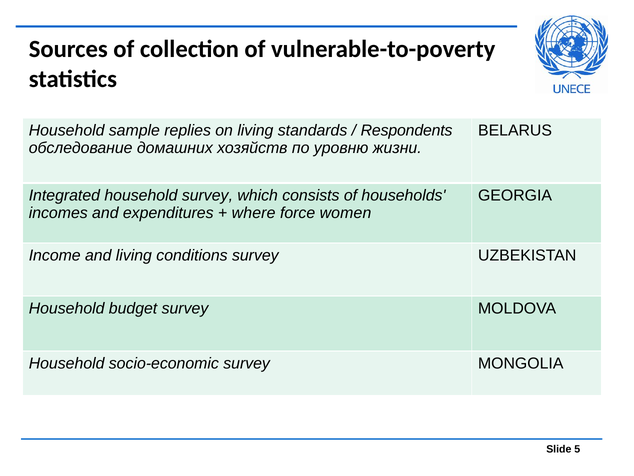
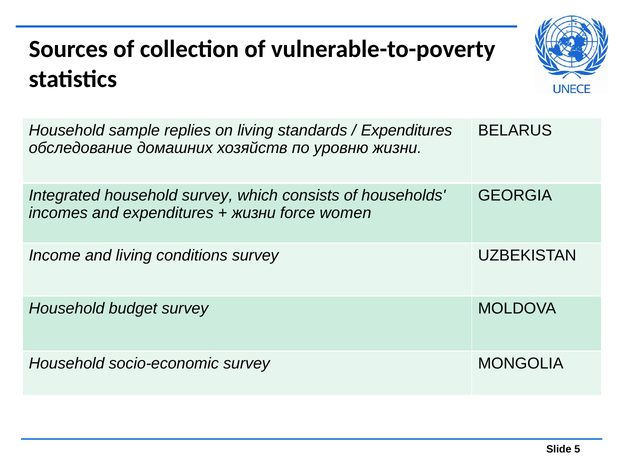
Respondents: Respondents -> Expenditures (407, 130)
where: where -> жизни (254, 213)
